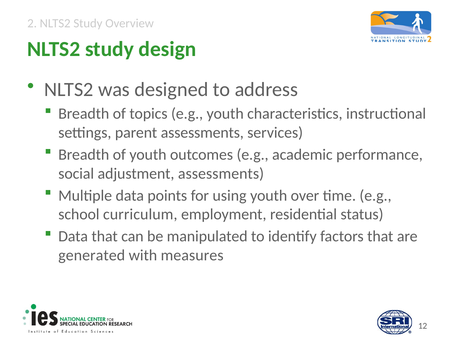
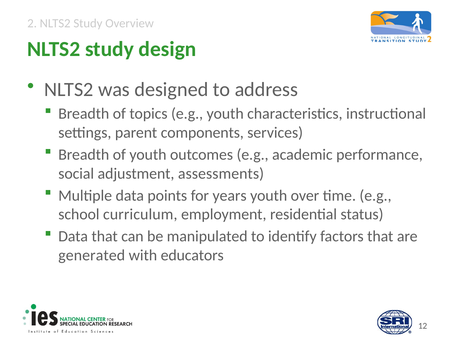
parent assessments: assessments -> components (202, 133)
using: using -> years (230, 196)
measures: measures -> educators (192, 256)
